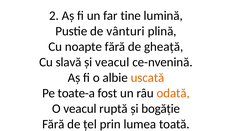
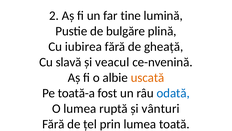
vânturi: vânturi -> bulgăre (126, 31)
noapte: noapte -> iubirea (83, 46)
toate-a: toate-a -> toată-a (76, 93)
odată colour: orange -> blue (173, 93)
O veacul: veacul -> lumea (80, 108)
bogăție: bogăție -> vânturi (161, 108)
